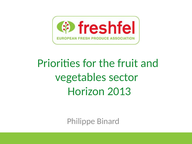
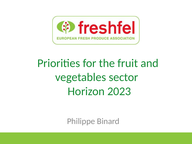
2013: 2013 -> 2023 (119, 91)
